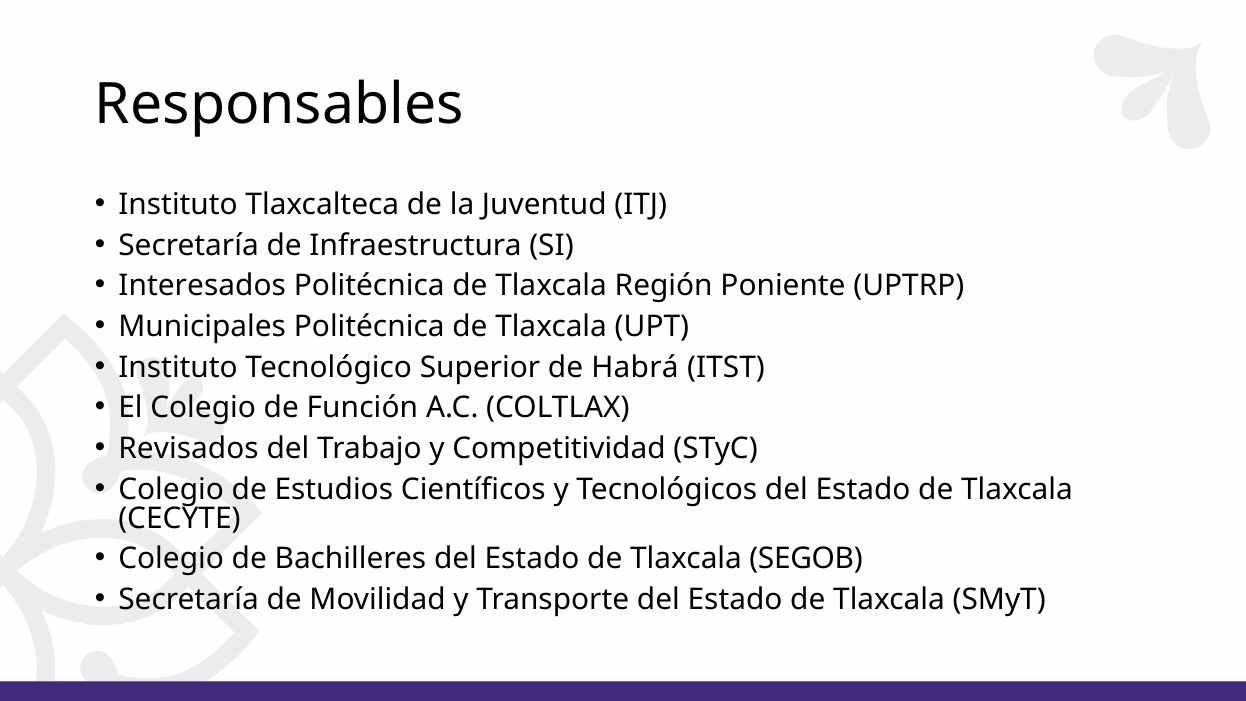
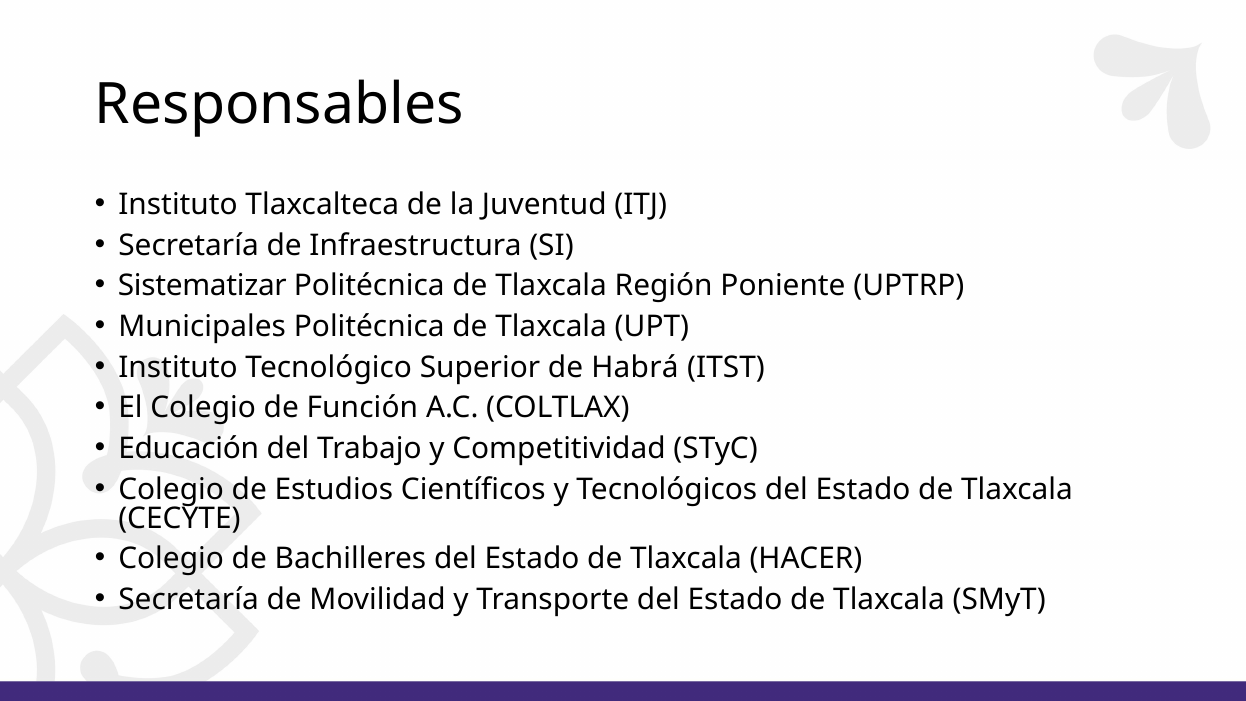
Interesados: Interesados -> Sistematizar (202, 286)
Revisados: Revisados -> Educación (189, 449)
SEGOB: SEGOB -> HACER (806, 559)
